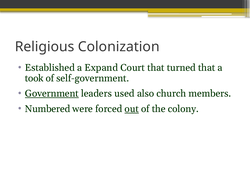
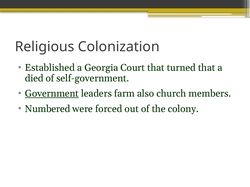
Expand: Expand -> Georgia (101, 68)
took: took -> died (34, 78)
used: used -> farm (124, 94)
out underline: present -> none (132, 109)
